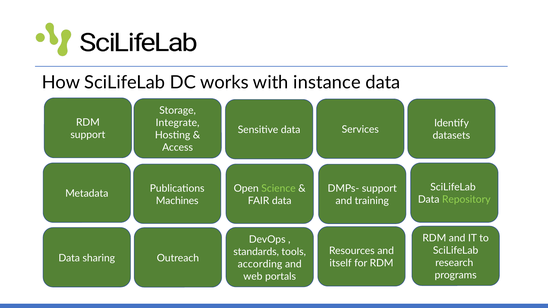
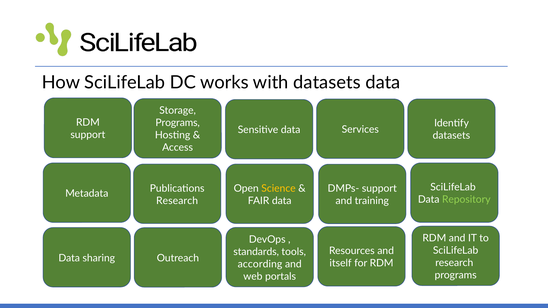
with instance: instance -> datasets (327, 83)
Integrate: Integrate -> Programs (178, 123)
Science colour: light green -> yellow (278, 188)
Machines: Machines -> Research (177, 201)
